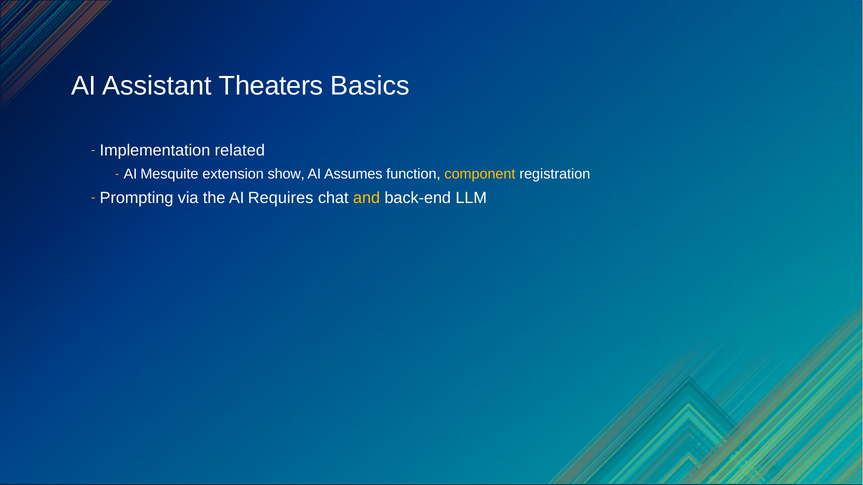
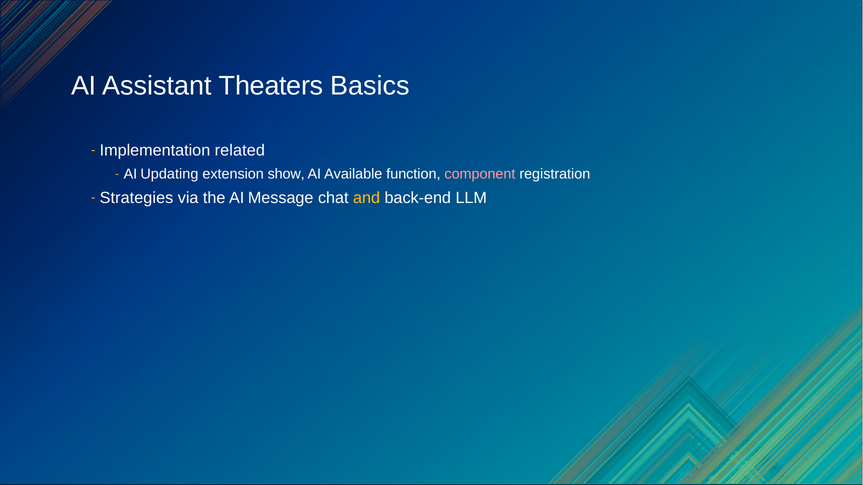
Mesquite: Mesquite -> Updating (169, 174)
Assumes: Assumes -> Available (353, 174)
component colour: yellow -> pink (480, 174)
Prompting: Prompting -> Strategies (137, 198)
Requires: Requires -> Message (281, 198)
